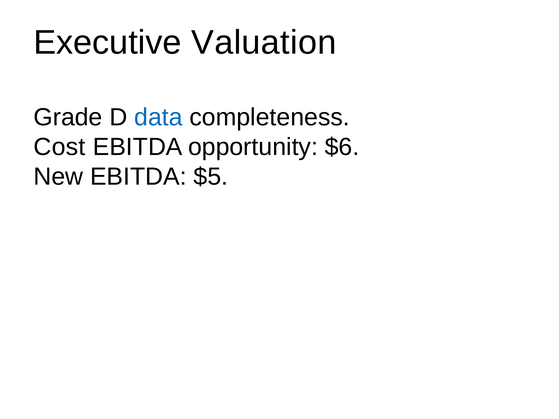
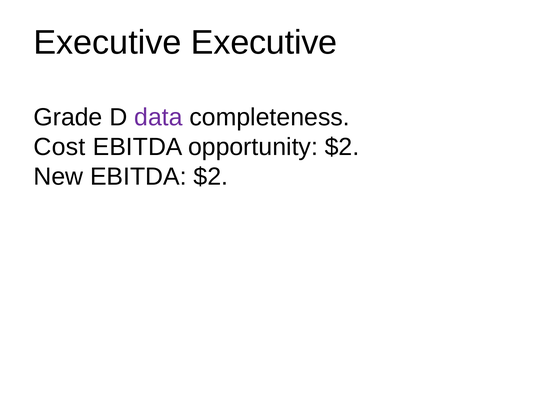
Executive Valuation: Valuation -> Executive (264, 42)
data colour: blue -> purple (158, 117)
opportunity $6: $6 -> $2 (342, 147)
EBITDA $5: $5 -> $2 (211, 177)
